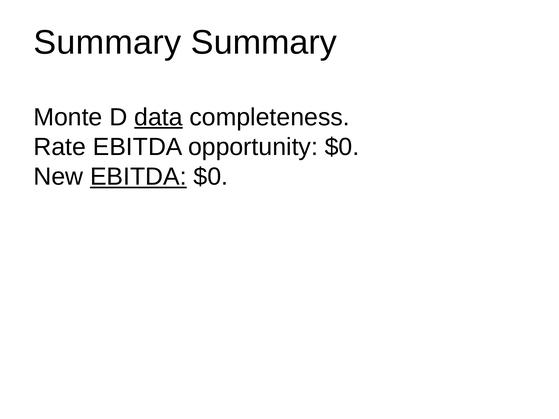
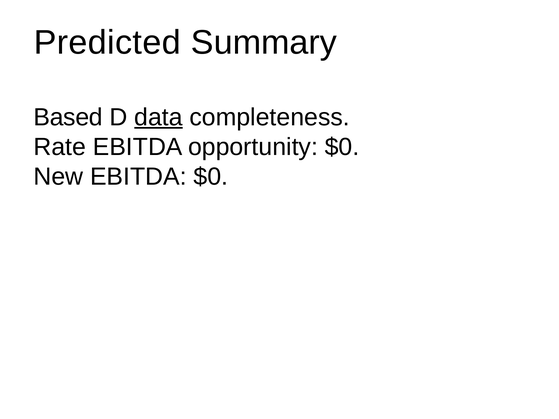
Summary: Summary -> Predicted (107, 42)
Monte: Monte -> Based (68, 117)
EBITDA underline: present -> none (138, 177)
